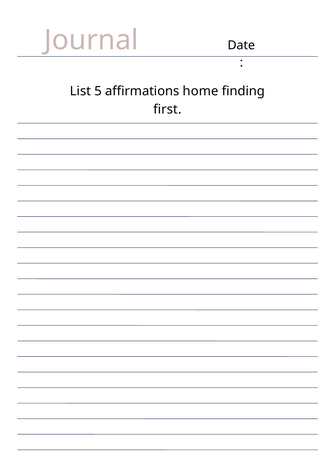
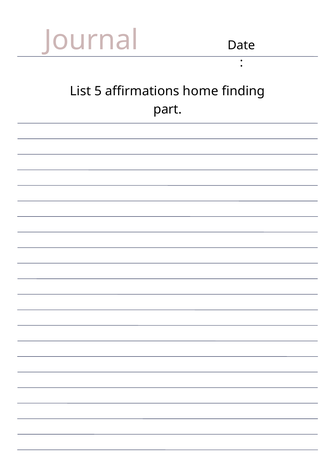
first: first -> part (168, 109)
